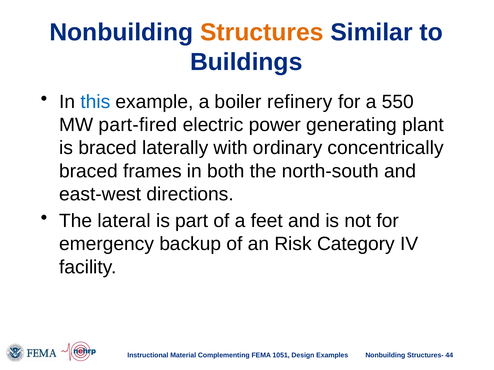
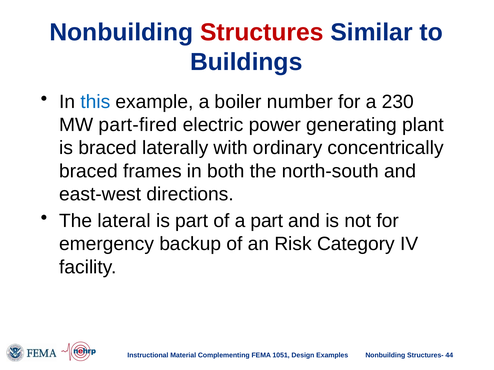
Structures colour: orange -> red (262, 32)
refinery: refinery -> number (300, 102)
550: 550 -> 230 (398, 102)
a feet: feet -> part (267, 221)
